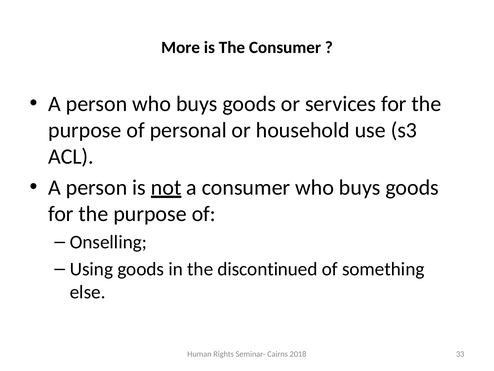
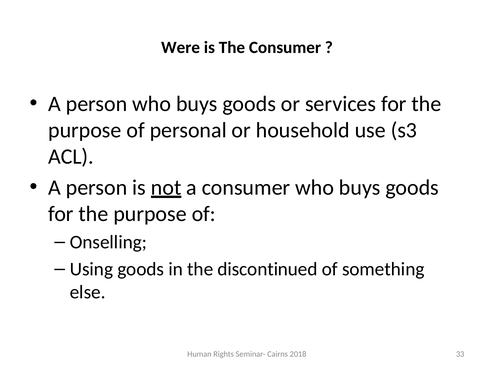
More: More -> Were (181, 47)
